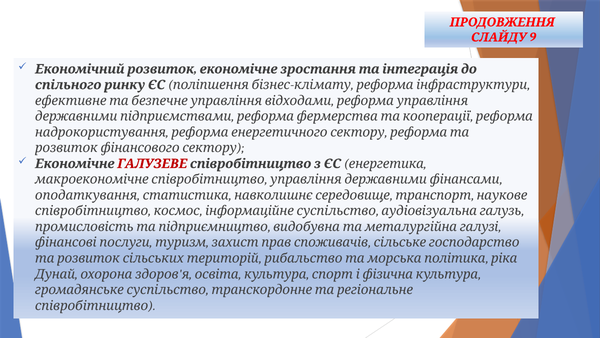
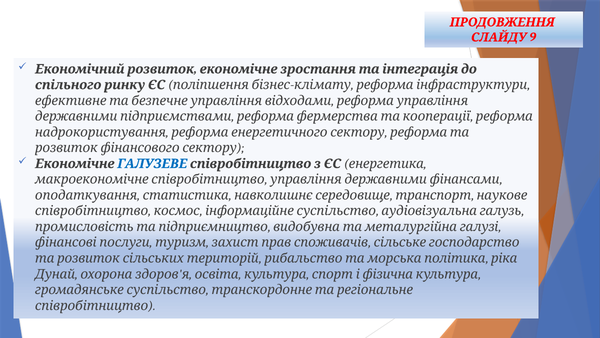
ГАЛУЗЕВЕ colour: red -> blue (152, 164)
